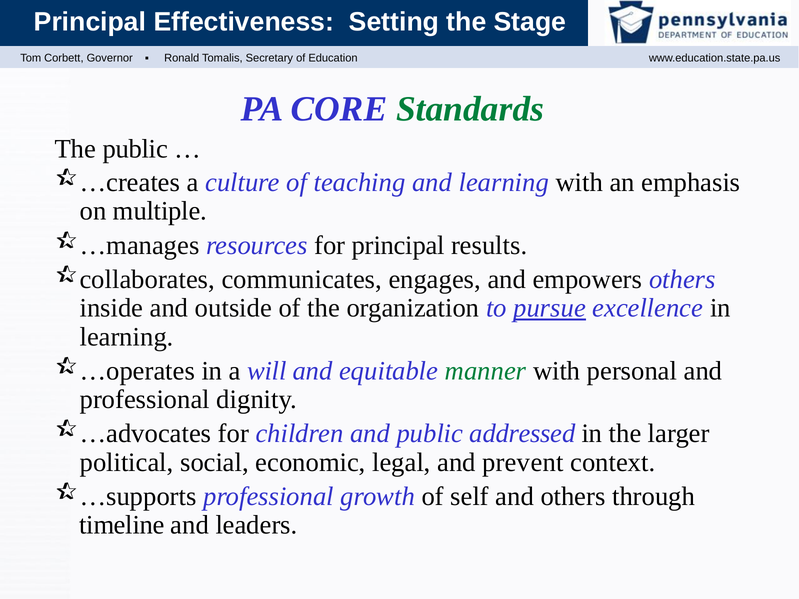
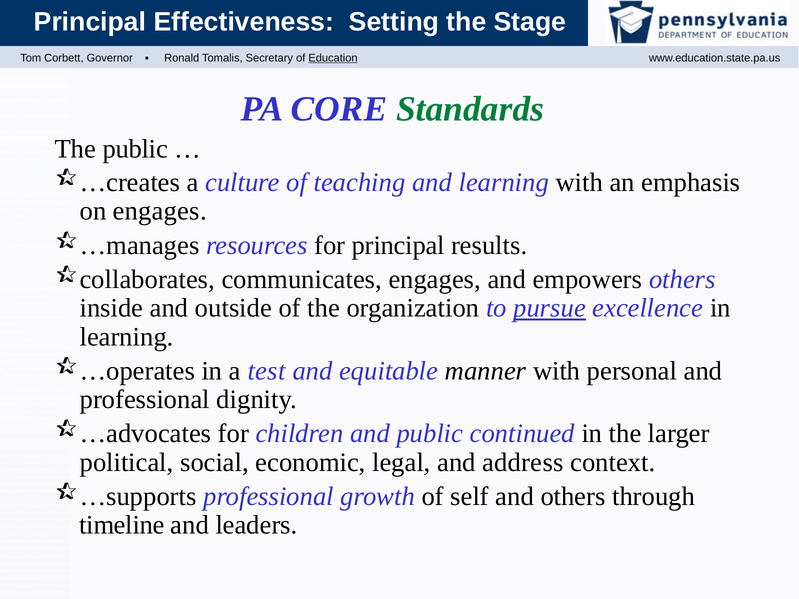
Education underline: none -> present (333, 58)
on multiple: multiple -> engages (160, 211)
will: will -> test (267, 371)
manner colour: green -> black (486, 371)
addressed: addressed -> continued (522, 434)
prevent: prevent -> address (523, 463)
